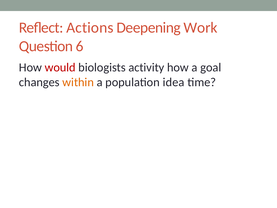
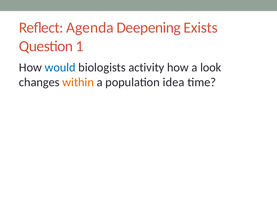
Actions: Actions -> Agenda (90, 28)
Work: Work -> Exists (201, 28)
6: 6 -> 1 (80, 46)
would colour: red -> blue (60, 67)
goal: goal -> look (211, 67)
